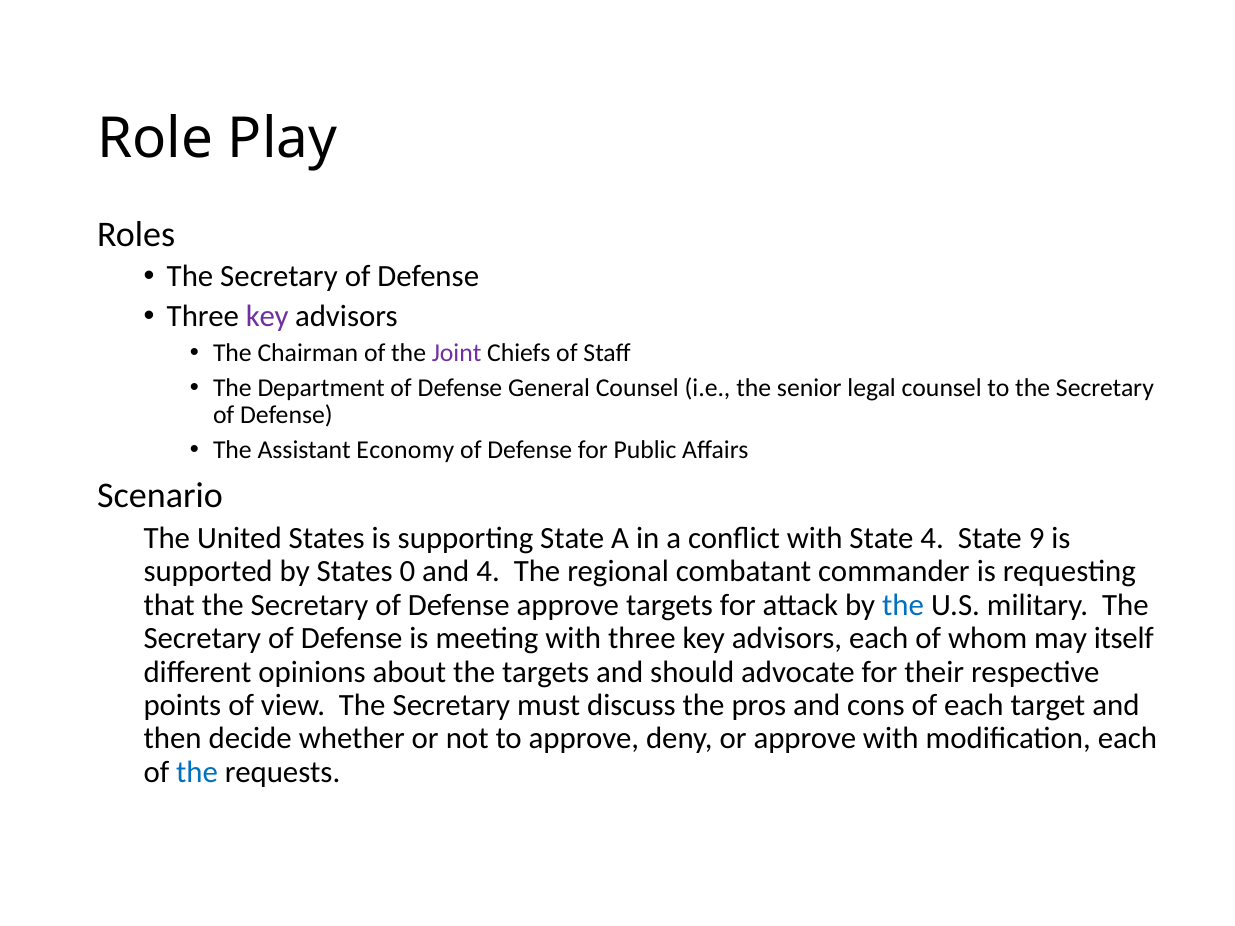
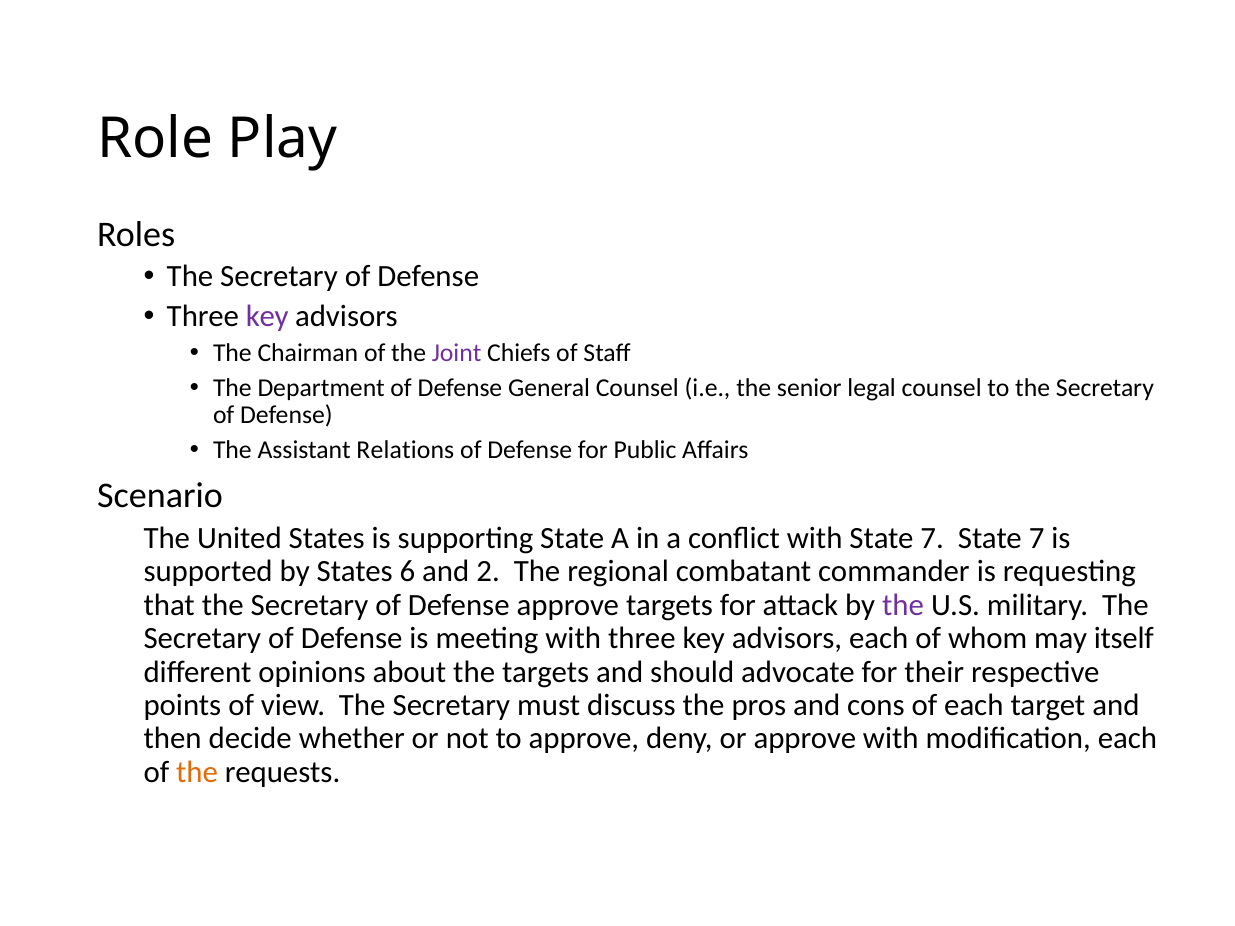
Economy: Economy -> Relations (405, 450)
with State 4: 4 -> 7 (932, 539)
9: 9 -> 7 (1037, 539)
0: 0 -> 6 (407, 572)
and 4: 4 -> 2 (488, 572)
the colour: blue -> purple (903, 605)
the colour: blue -> orange (197, 772)
